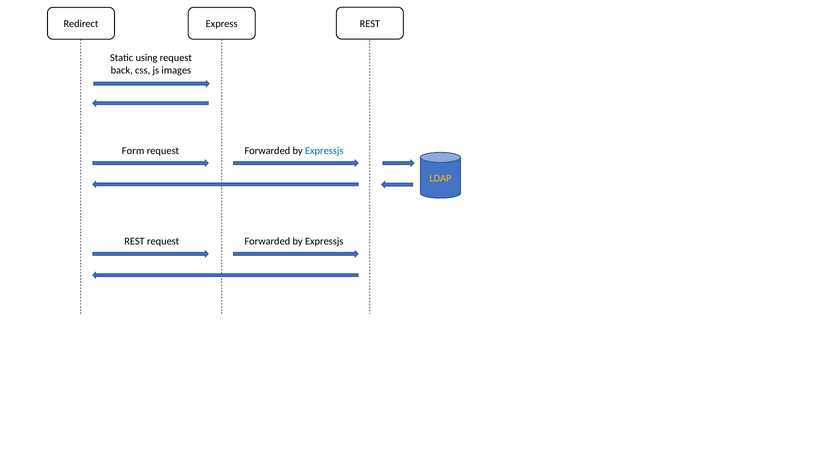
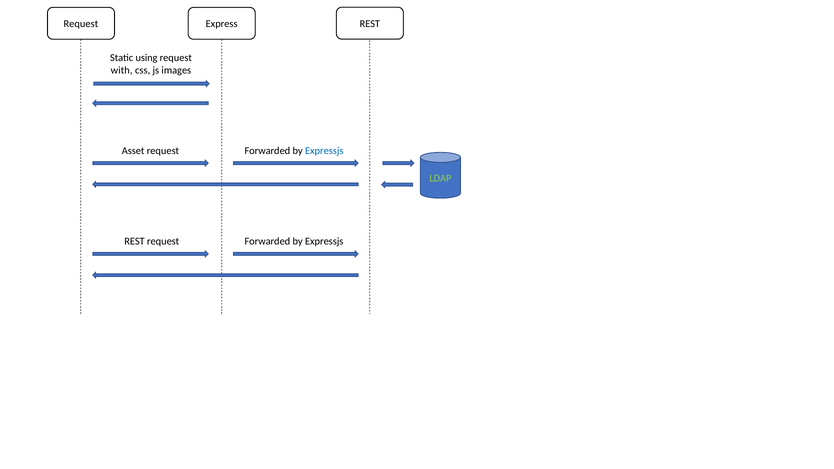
Redirect: Redirect -> Request (81, 24)
back: back -> with (122, 70)
Form: Form -> Asset (133, 151)
LDAP colour: yellow -> light green (440, 179)
